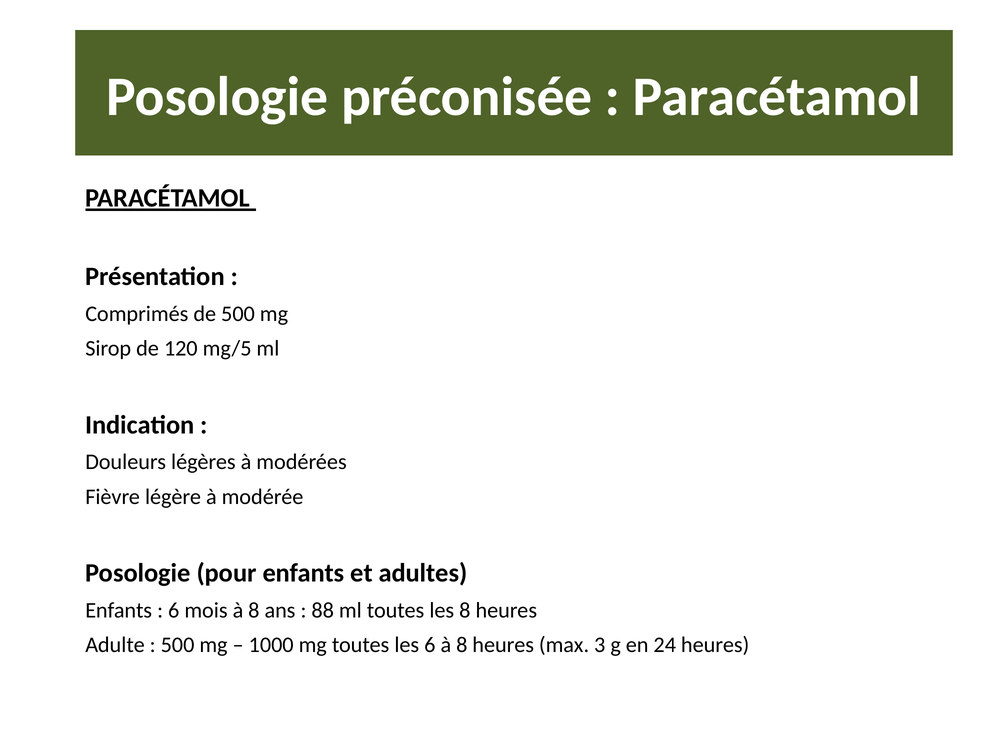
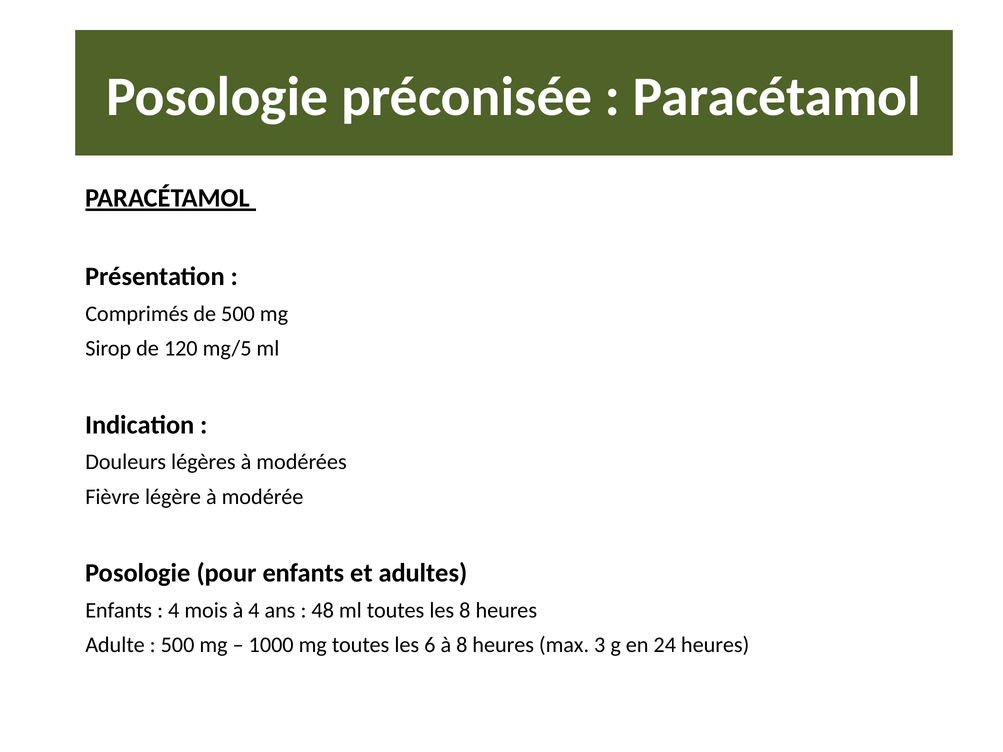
6: 6 -> 4 (174, 610)
mois à 8: 8 -> 4 (254, 610)
88: 88 -> 48 (323, 610)
